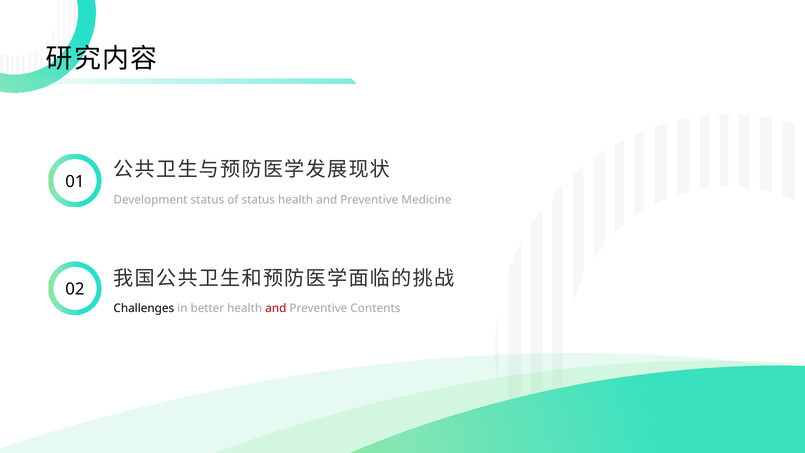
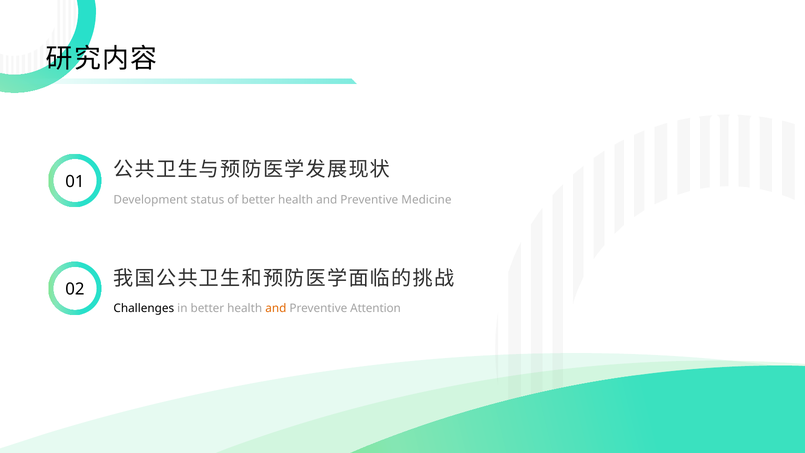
of status: status -> better (258, 200)
and colour: red -> orange (276, 308)
Contents: Contents -> Attention (376, 308)
